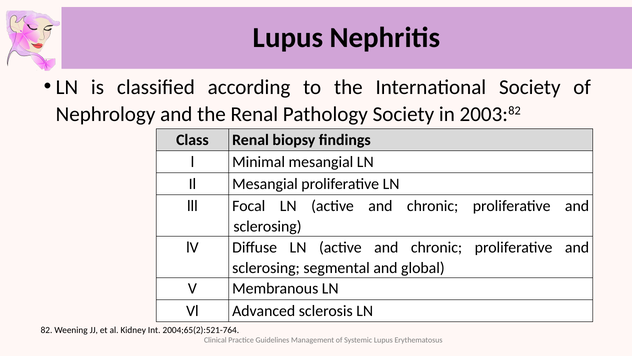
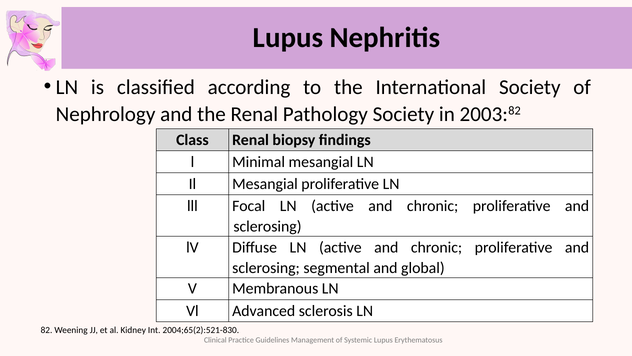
2004;65(2):521-764: 2004;65(2):521-764 -> 2004;65(2):521-830 (201, 330)
